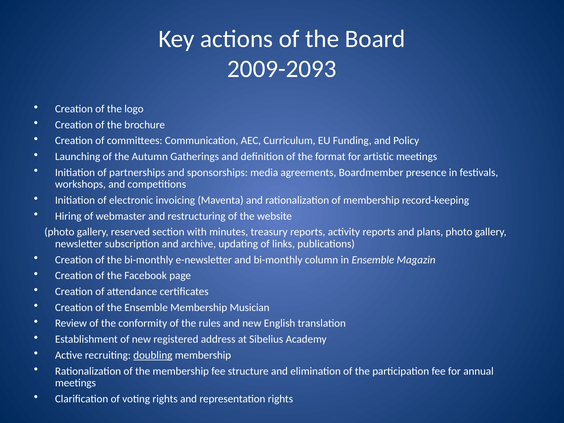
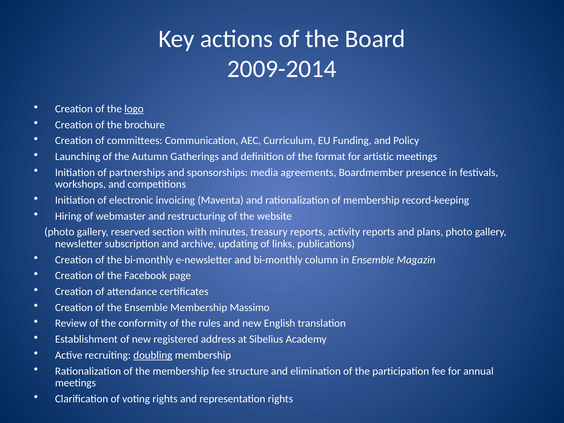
2009-2093: 2009-2093 -> 2009-2014 (282, 69)
logo underline: none -> present (134, 109)
Musician: Musician -> Massimo (250, 307)
